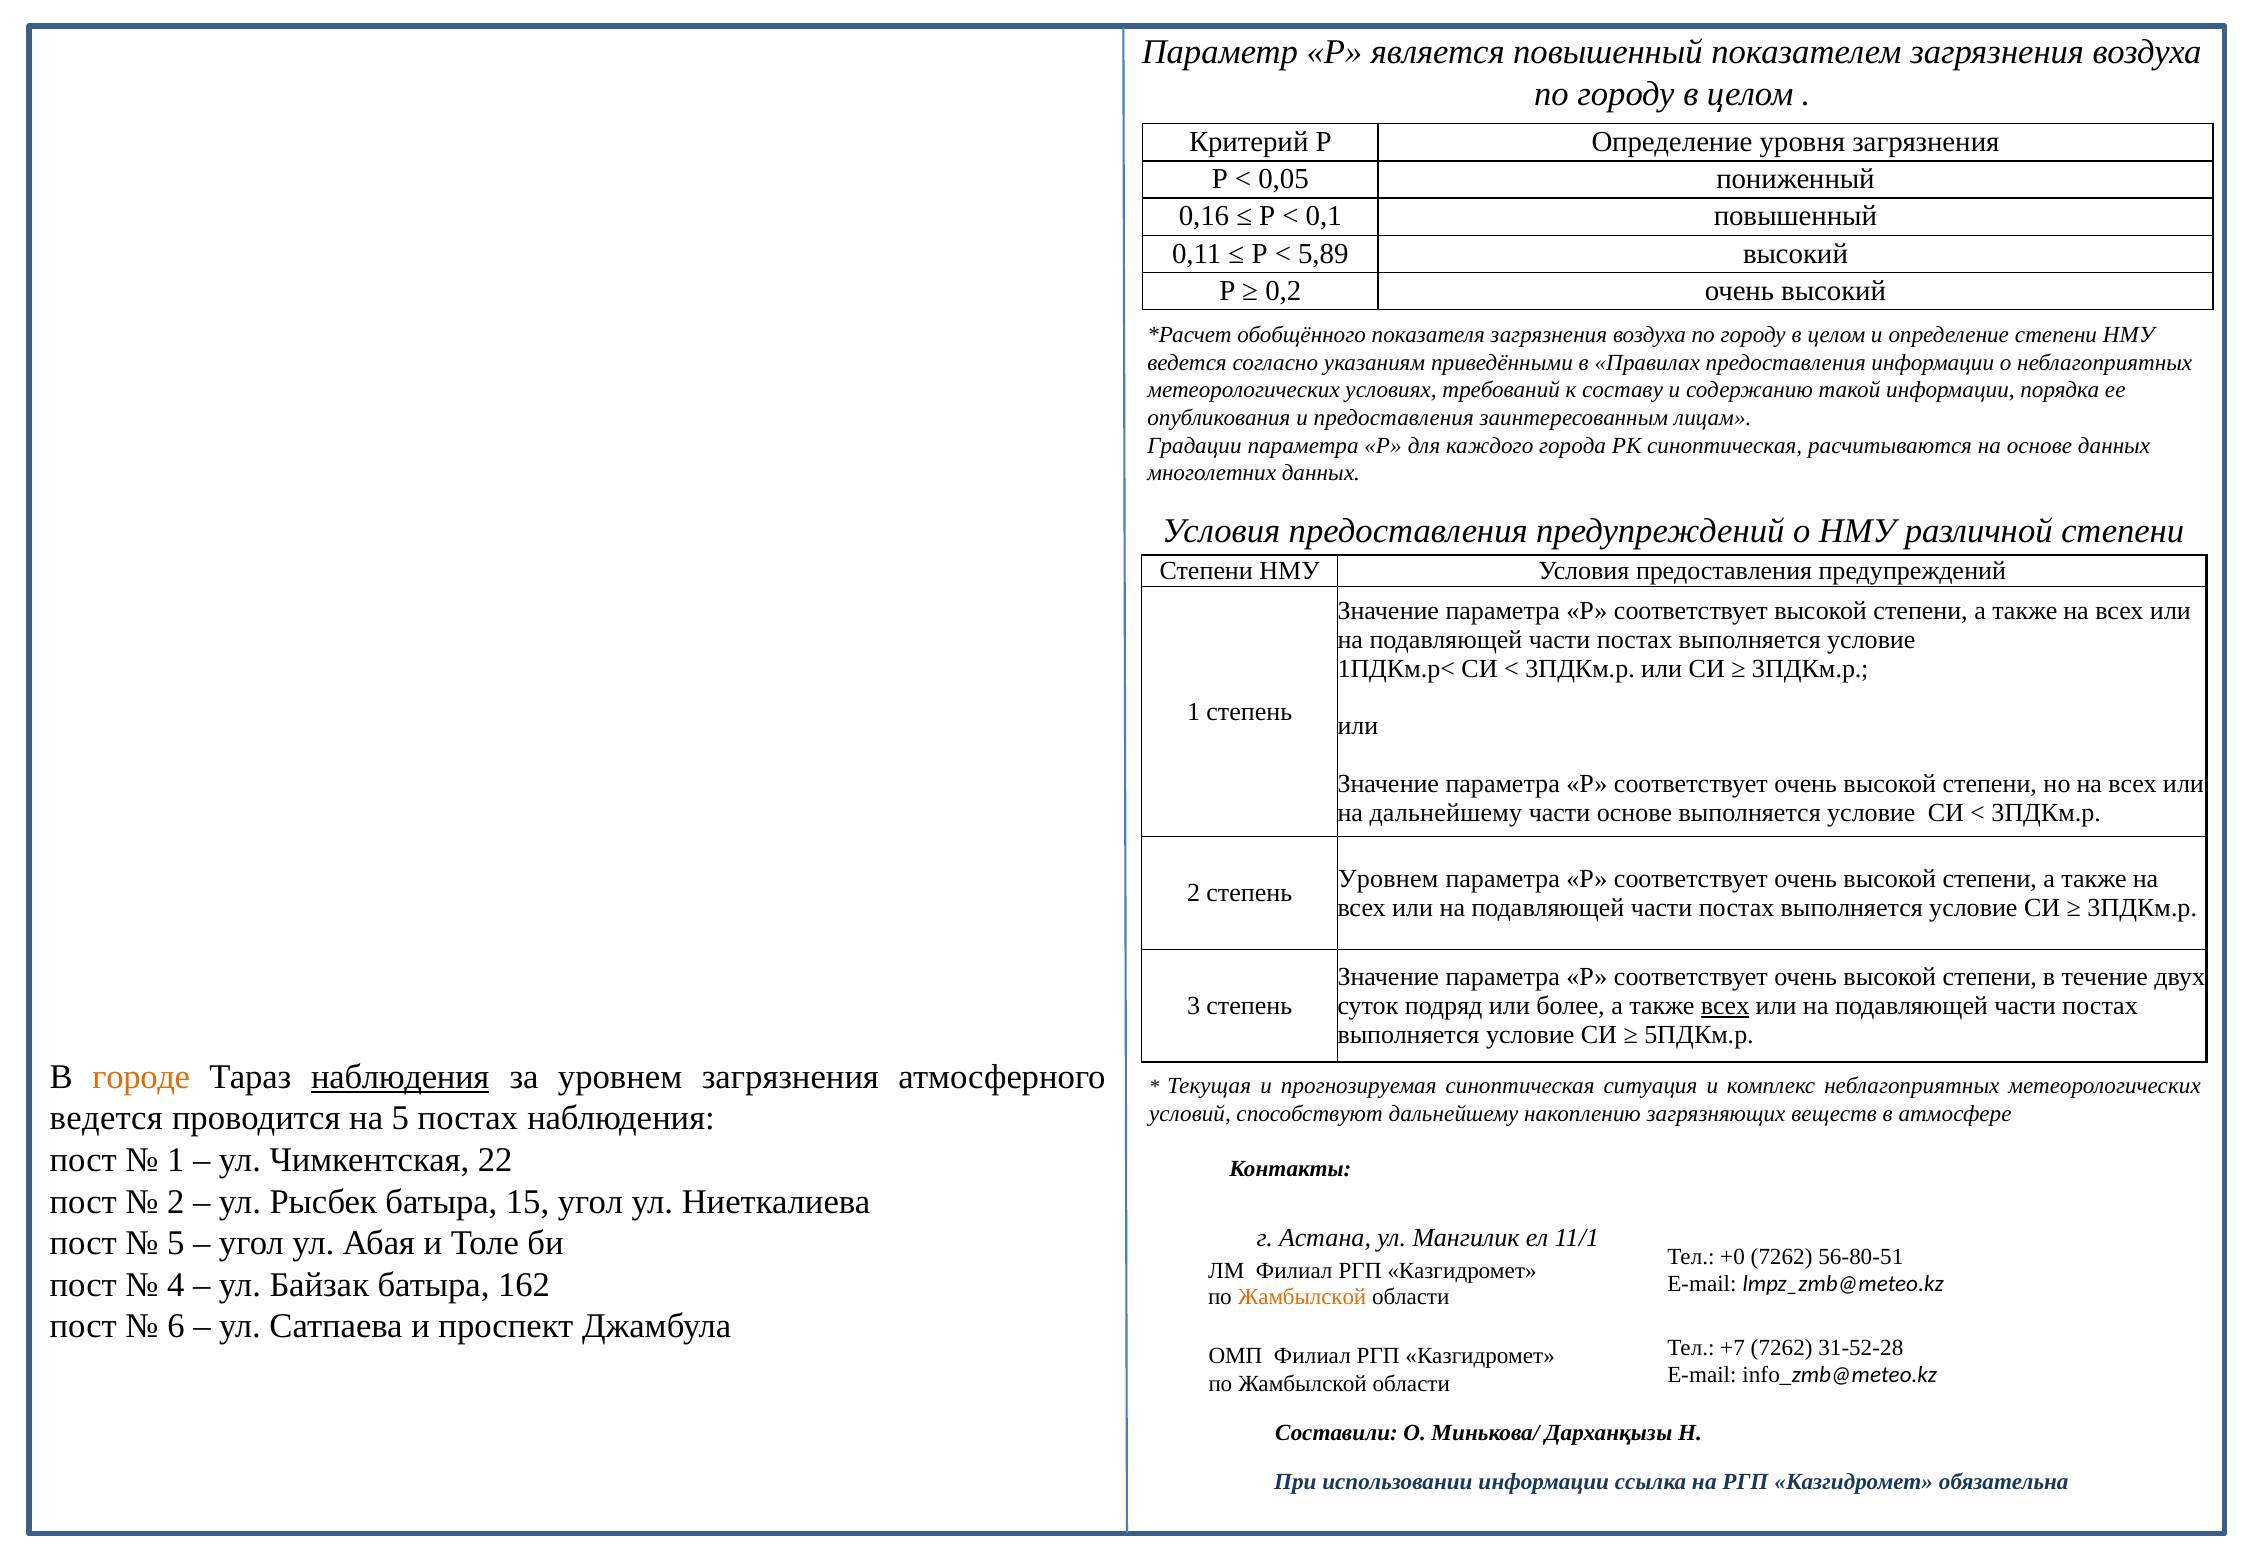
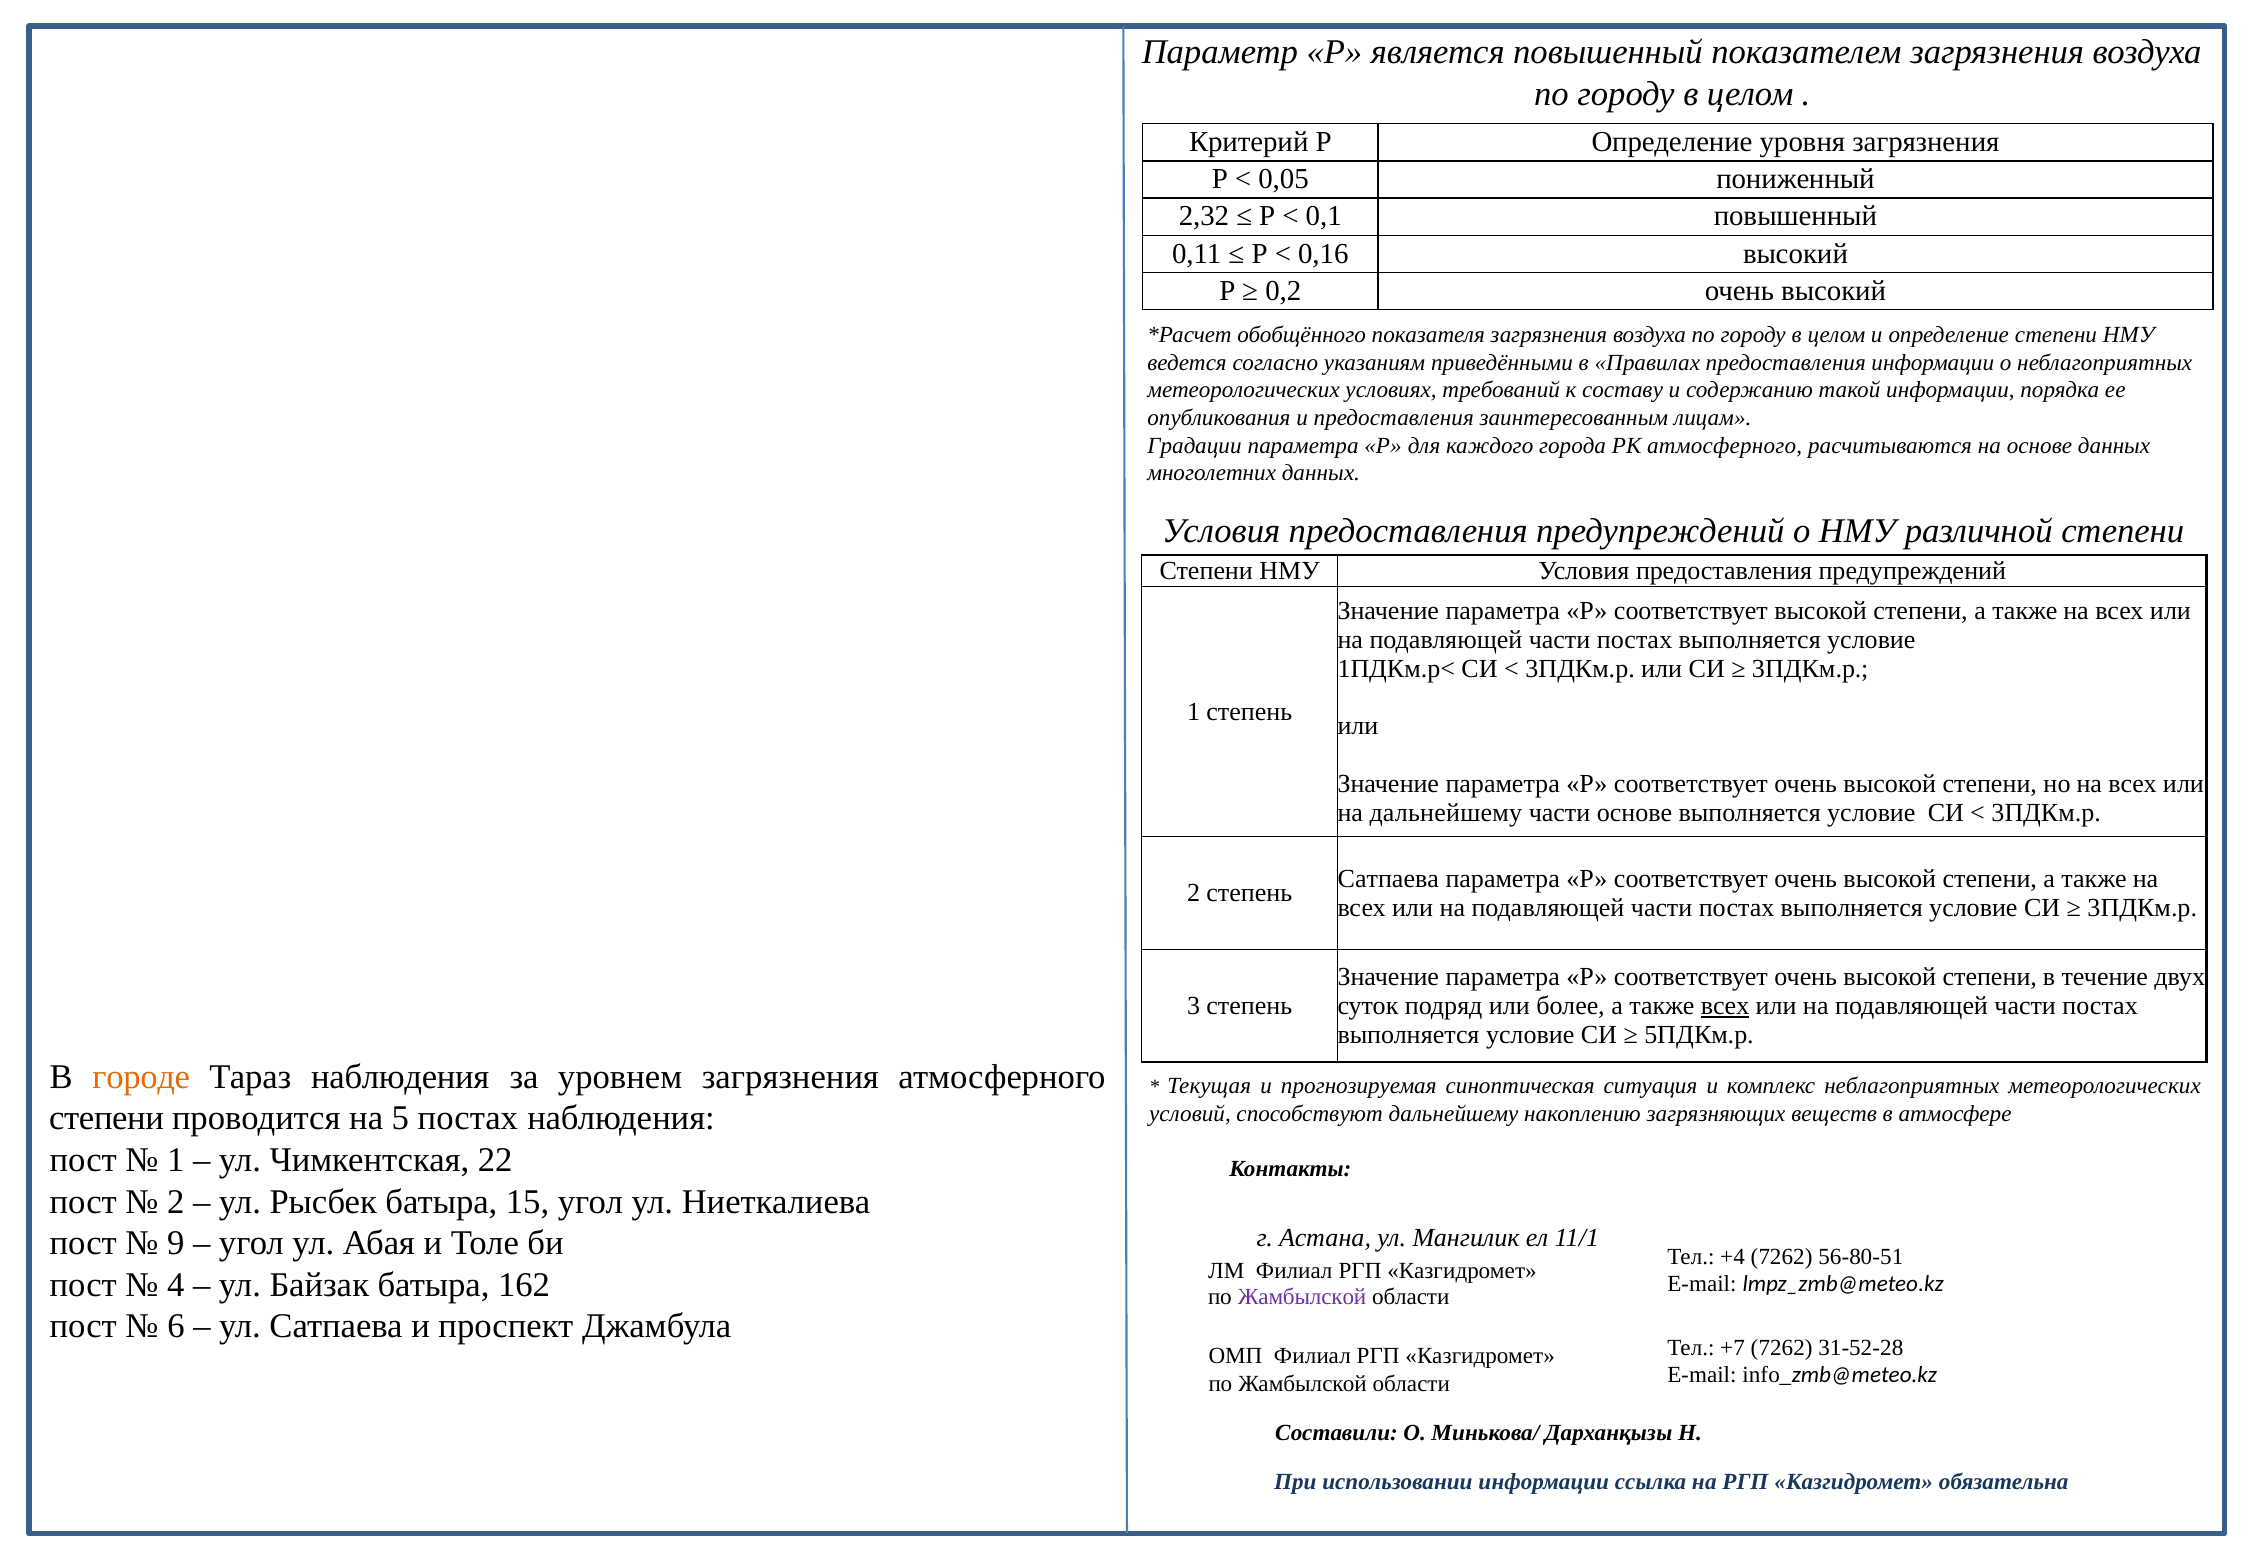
0,16: 0,16 -> 2,32 (1204, 216)
5,89: 5,89 -> 0,16 (1323, 254)
РК синоптическая: синоптическая -> атмосферного (1725, 446)
Уровнем: Уровнем -> Сатпаева (1388, 879)
наблюдения underline: present -> none (400, 1077)
ведется: ведется -> степени (107, 1119)
5: 5 -> 9 (176, 1244)
+0: +0 -> +4 (1733, 1257)
Жамбылской colour: orange -> purple (1302, 1297)
